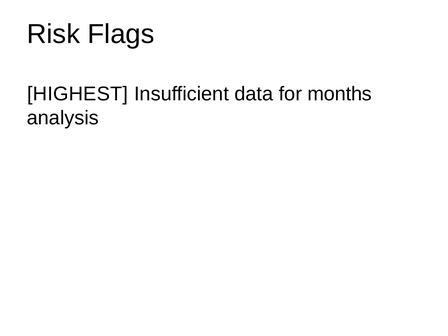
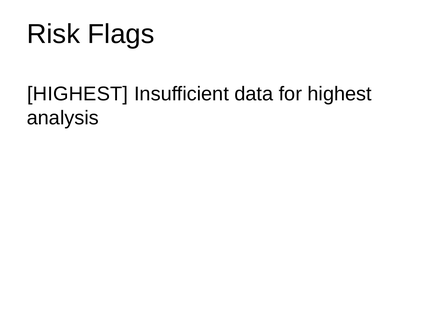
for months: months -> highest (340, 94)
